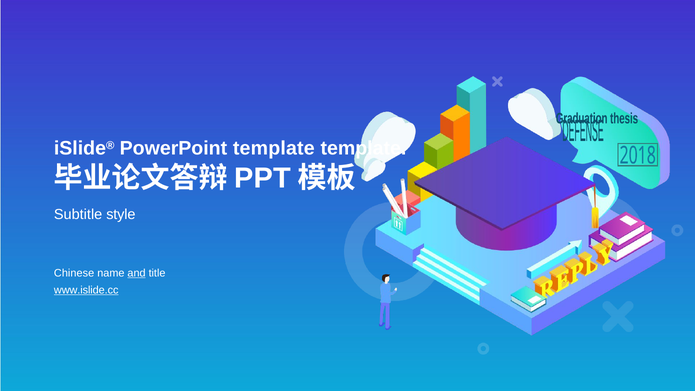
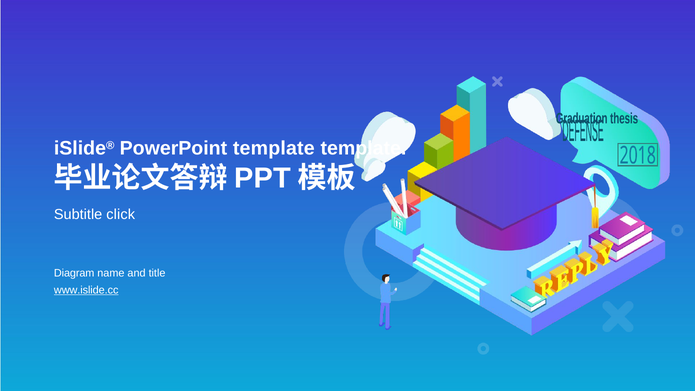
style: style -> click (121, 214)
Chinese: Chinese -> Diagram (74, 273)
and underline: present -> none (137, 273)
